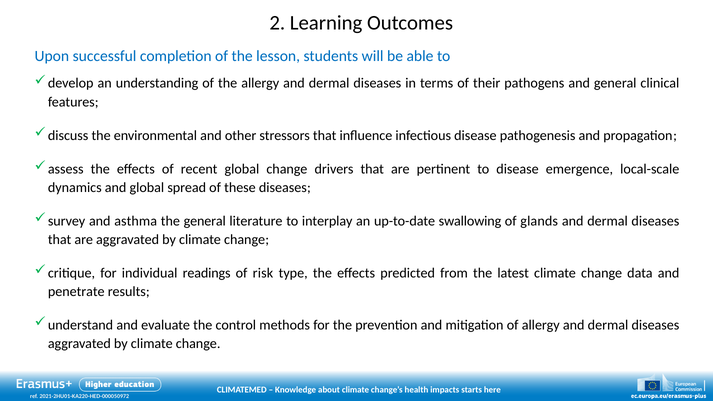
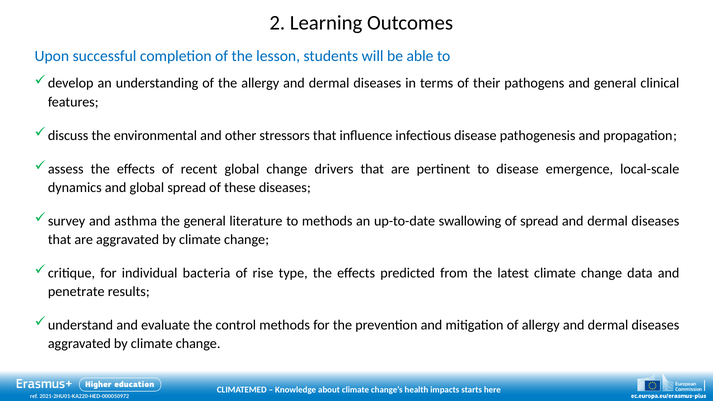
to interplay: interplay -> methods (327, 221)
of glands: glands -> spread (539, 221)
readings: readings -> bacteria (206, 273)
risk: risk -> rise (263, 273)
